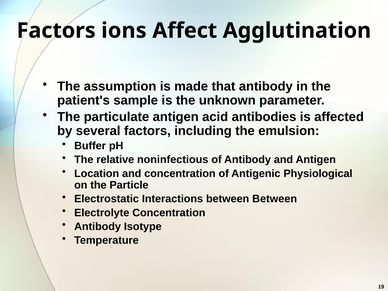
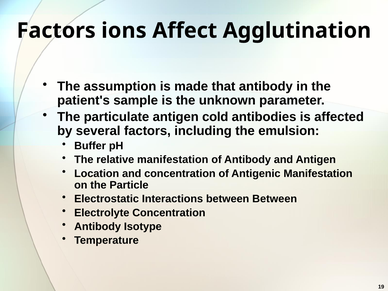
acid: acid -> cold (215, 117)
relative noninfectious: noninfectious -> manifestation (173, 160)
Antigenic Physiological: Physiological -> Manifestation (318, 173)
